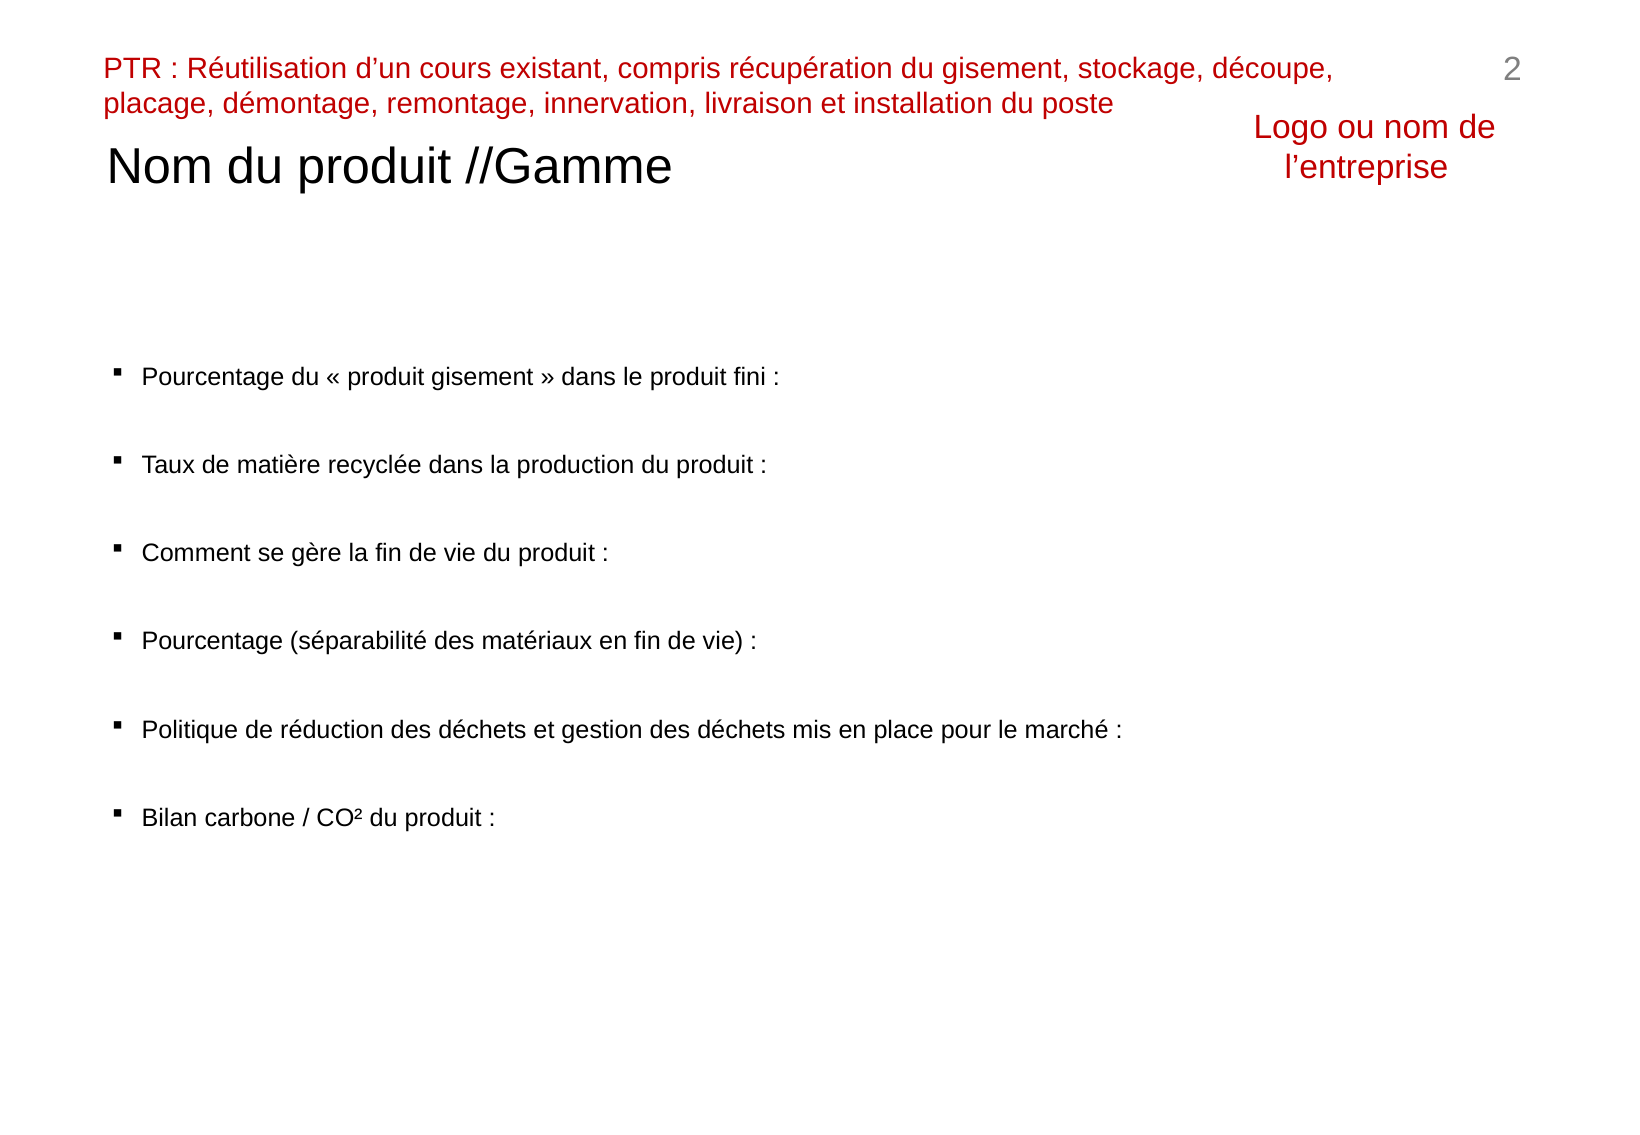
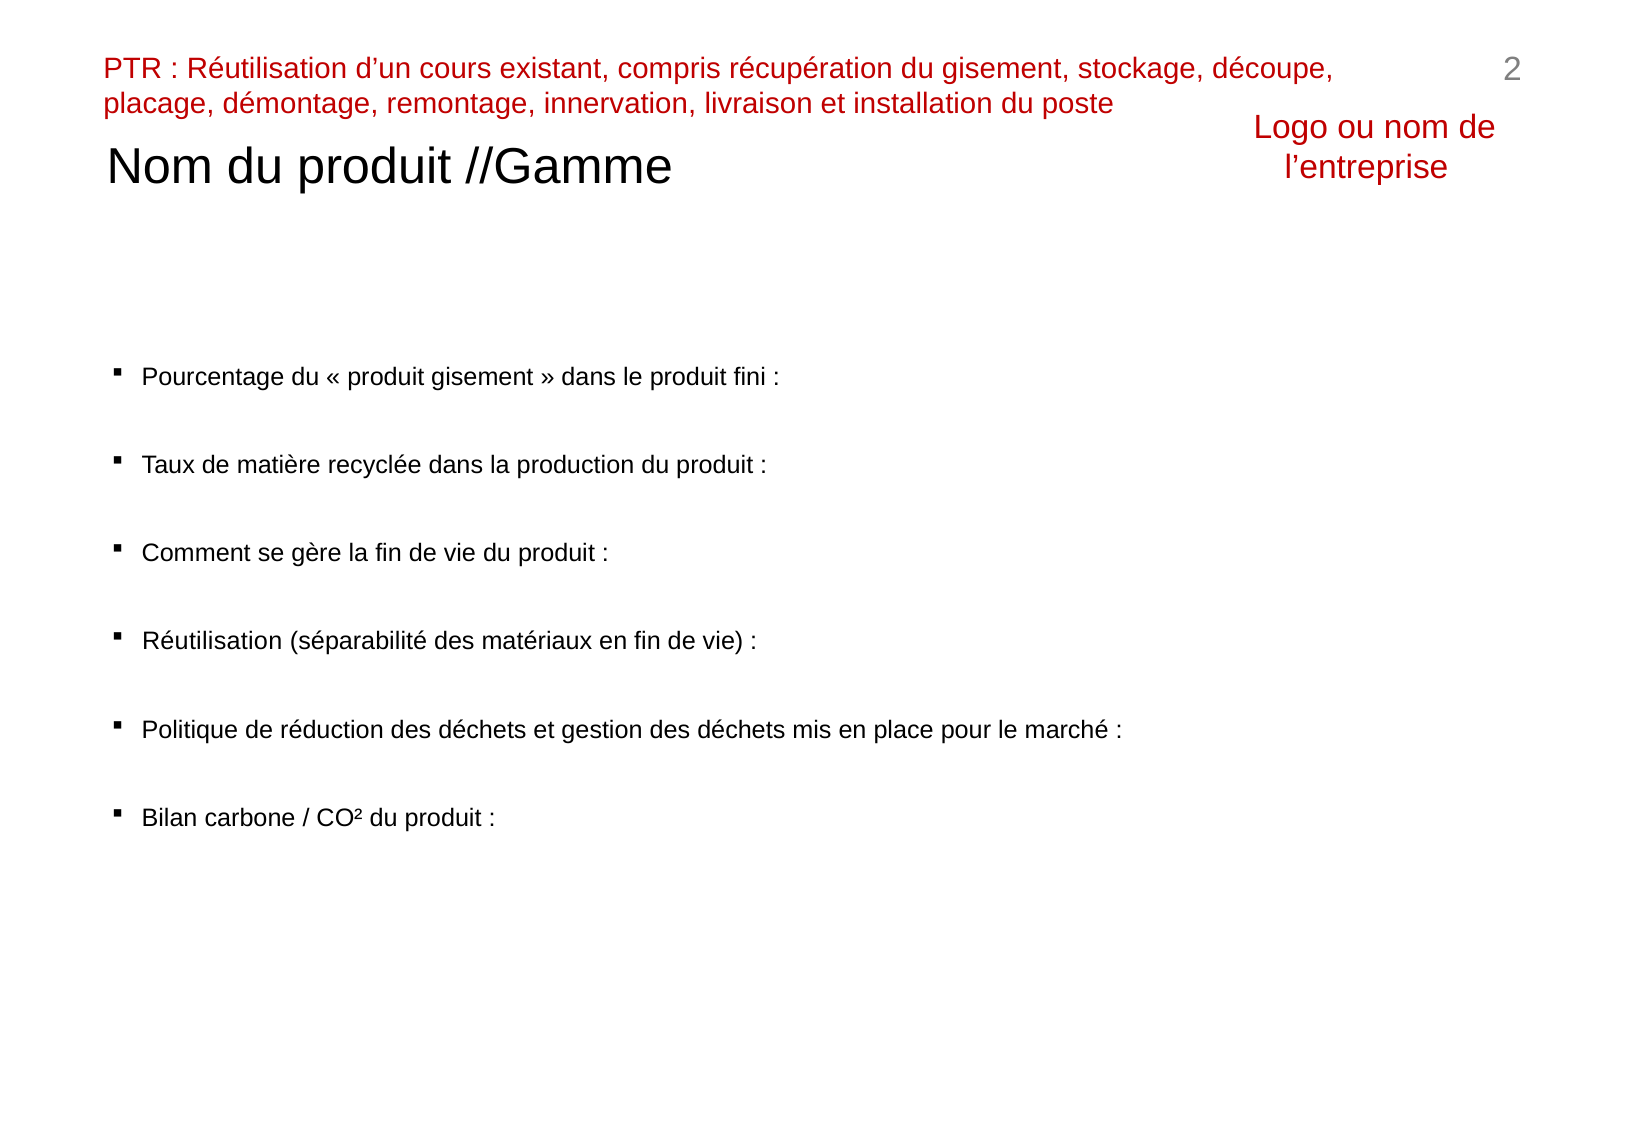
Pourcentage: Pourcentage -> Réutilisation (212, 642)
